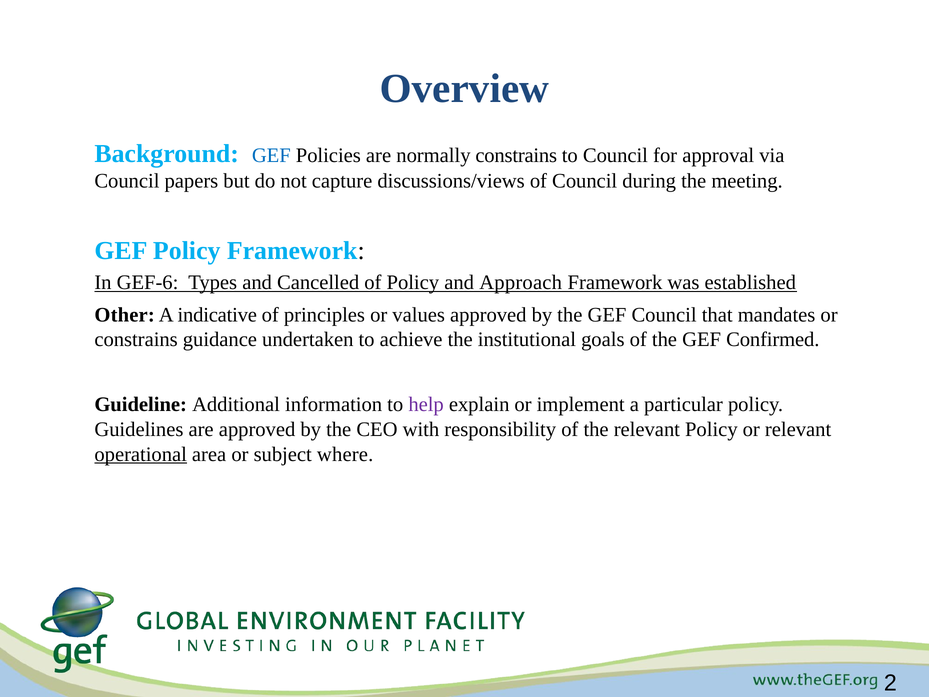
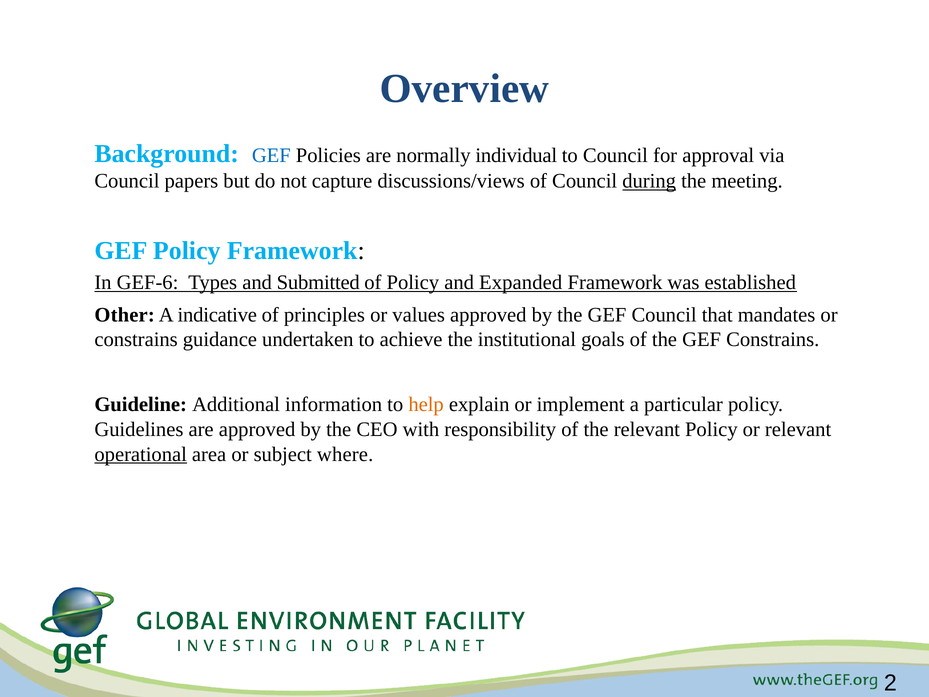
normally constrains: constrains -> individual (516, 155)
during underline: none -> present (649, 181)
Cancelled: Cancelled -> Submitted (318, 282)
Approach: Approach -> Expanded (521, 282)
GEF Confirmed: Confirmed -> Constrains (773, 339)
help colour: purple -> orange (426, 405)
